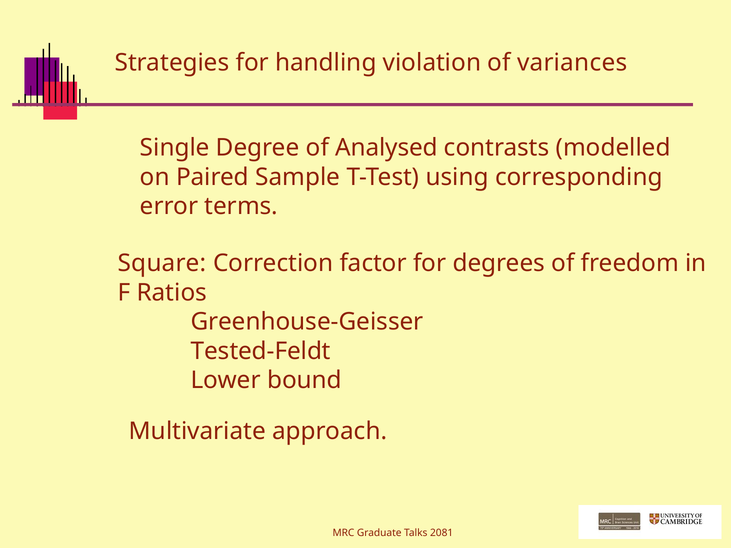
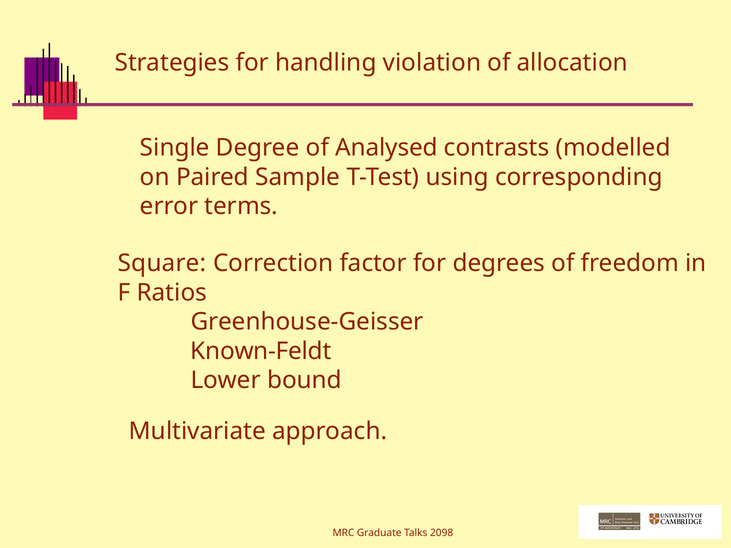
variances: variances -> allocation (572, 63)
Tested-Feldt: Tested-Feldt -> Known-Feldt (261, 351)
2081: 2081 -> 2098 (442, 533)
